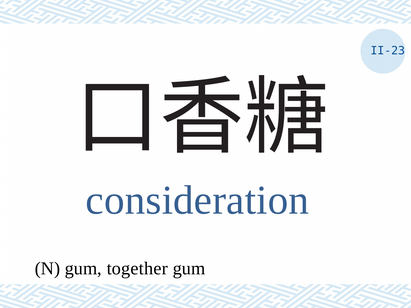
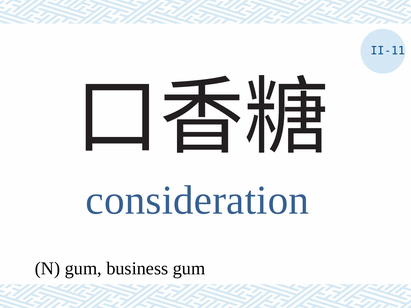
II-23: II-23 -> II-11 (388, 51)
together: together -> business (137, 269)
